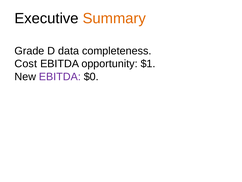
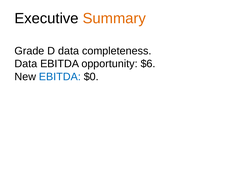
Cost: Cost -> Data (26, 64)
$1: $1 -> $6 (148, 64)
EBITDA colour: purple -> blue (60, 77)
